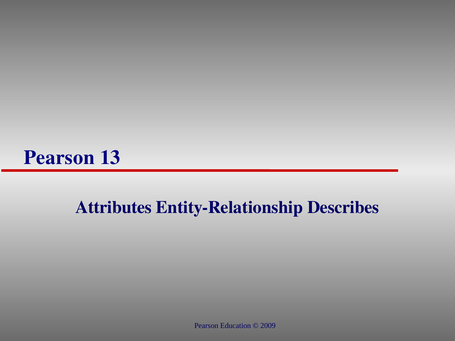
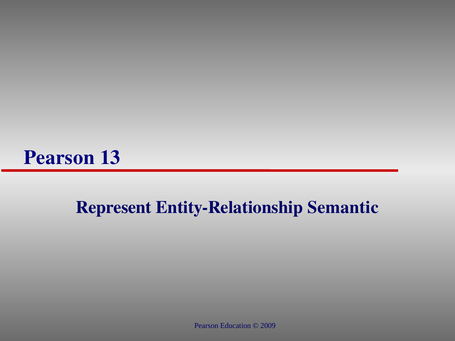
Attributes: Attributes -> Represent (114, 207)
Describes: Describes -> Semantic (343, 207)
